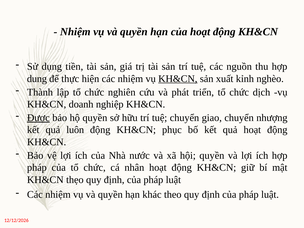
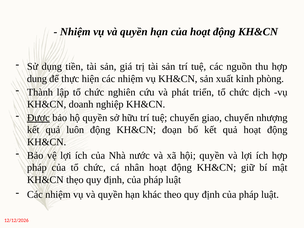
KH&CN underline: present -> none (178, 79)
nghèo: nghèo -> phòng (270, 79)
phục: phục -> đoạn (172, 130)
